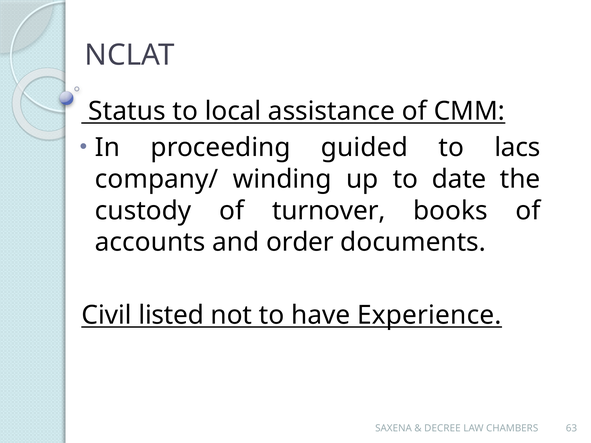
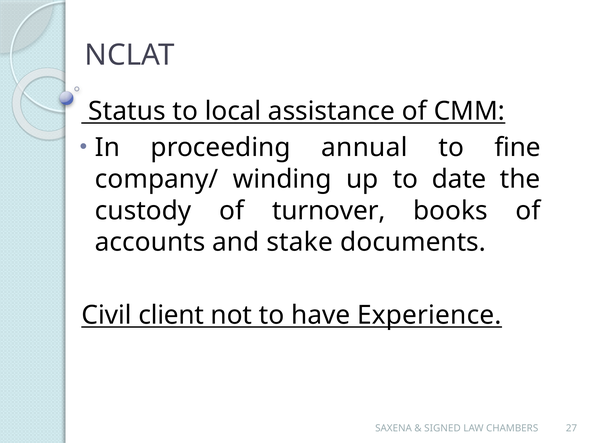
guided: guided -> annual (364, 148)
lacs: lacs -> fine (517, 148)
order: order -> stake (300, 242)
listed: listed -> client (171, 315)
DECREE: DECREE -> SIGNED (442, 429)
63: 63 -> 27 (571, 429)
